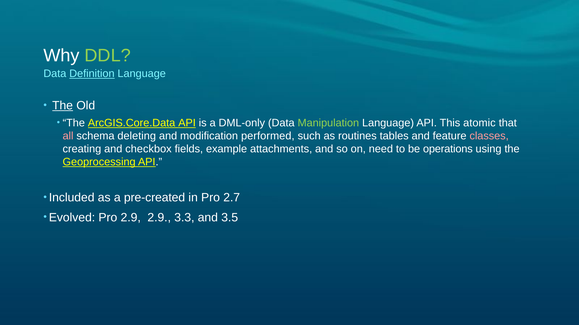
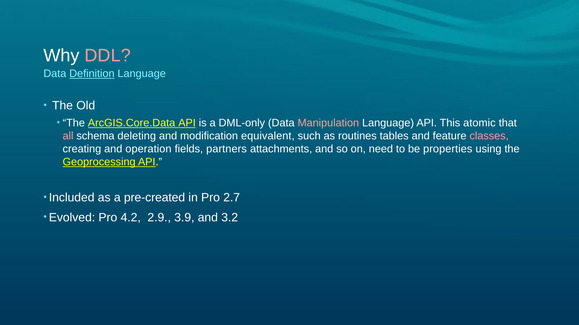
DDL colour: light green -> pink (108, 56)
The underline: present -> none (63, 106)
Manipulation colour: light green -> pink (328, 123)
performed: performed -> equivalent (268, 136)
checkbox: checkbox -> operation (148, 149)
example: example -> partners (227, 149)
operations: operations -> properties (448, 149)
Pro 2.9: 2.9 -> 4.2 (131, 218)
3.3: 3.3 -> 3.9 (184, 218)
3.5: 3.5 -> 3.2 (230, 218)
